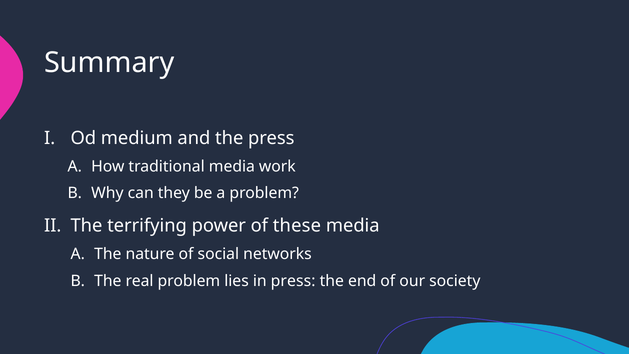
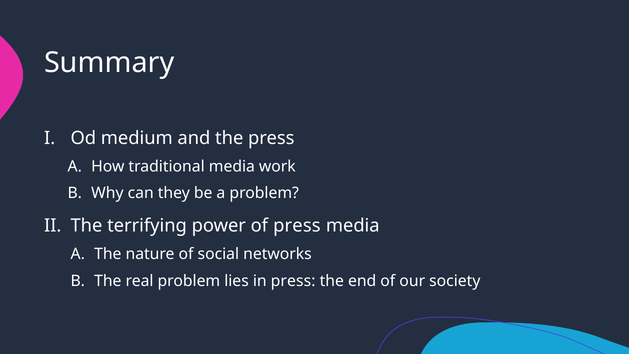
of these: these -> press (297, 226)
